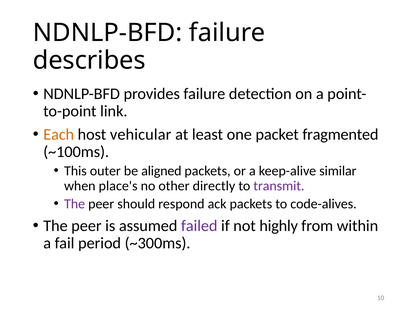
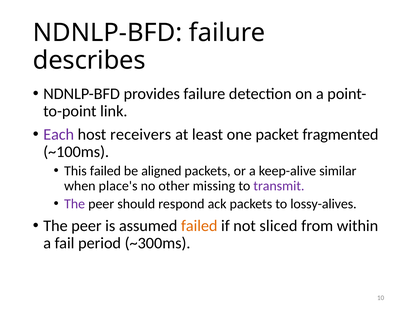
Each colour: orange -> purple (59, 135)
vehicular: vehicular -> receivers (141, 135)
This outer: outer -> failed (105, 171)
directly: directly -> missing (214, 186)
code-alives: code-alives -> lossy-alives (324, 204)
failed colour: purple -> orange (199, 226)
highly: highly -> sliced (278, 226)
